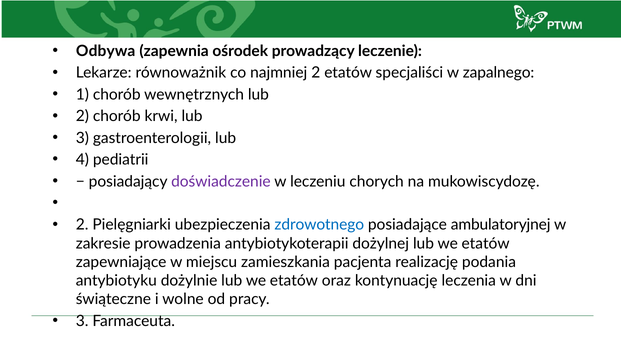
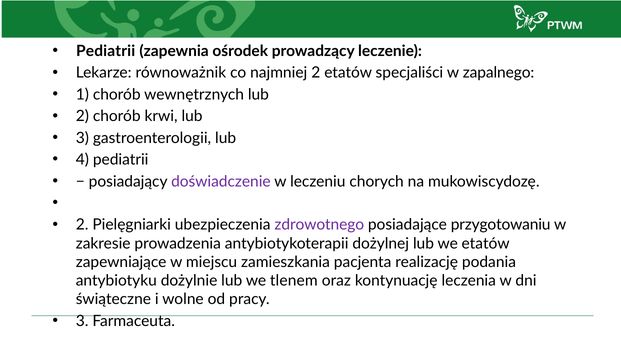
Odbywa: Odbywa -> Pediatrii (106, 51)
zdrowotnego colour: blue -> purple (319, 225)
ambulatoryjnej: ambulatoryjnej -> przygotowaniu (501, 225)
dożylnie lub we etatów: etatów -> tlenem (294, 281)
